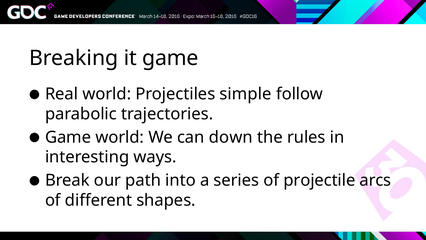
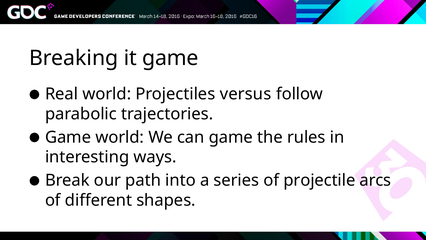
simple: simple -> versus (246, 94)
can down: down -> game (231, 137)
